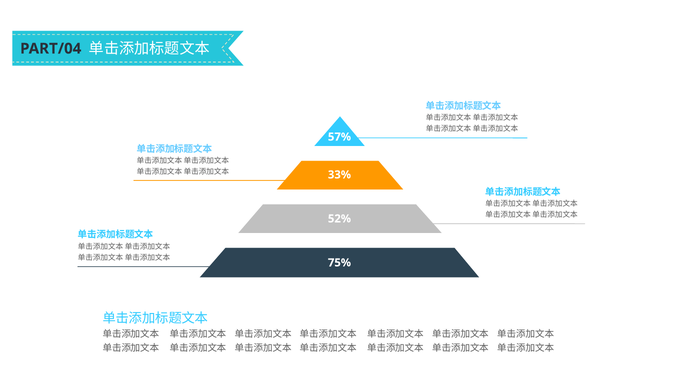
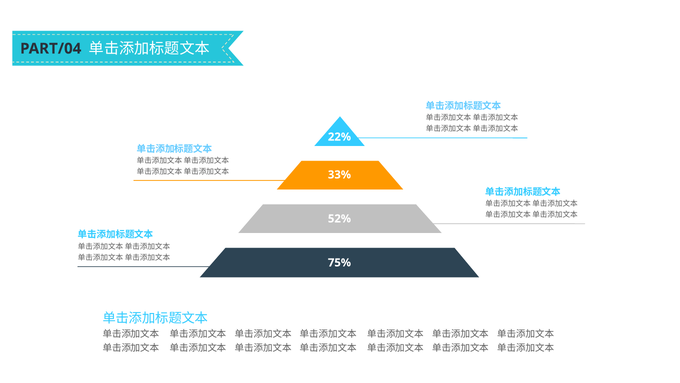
57%: 57% -> 22% (339, 137)
